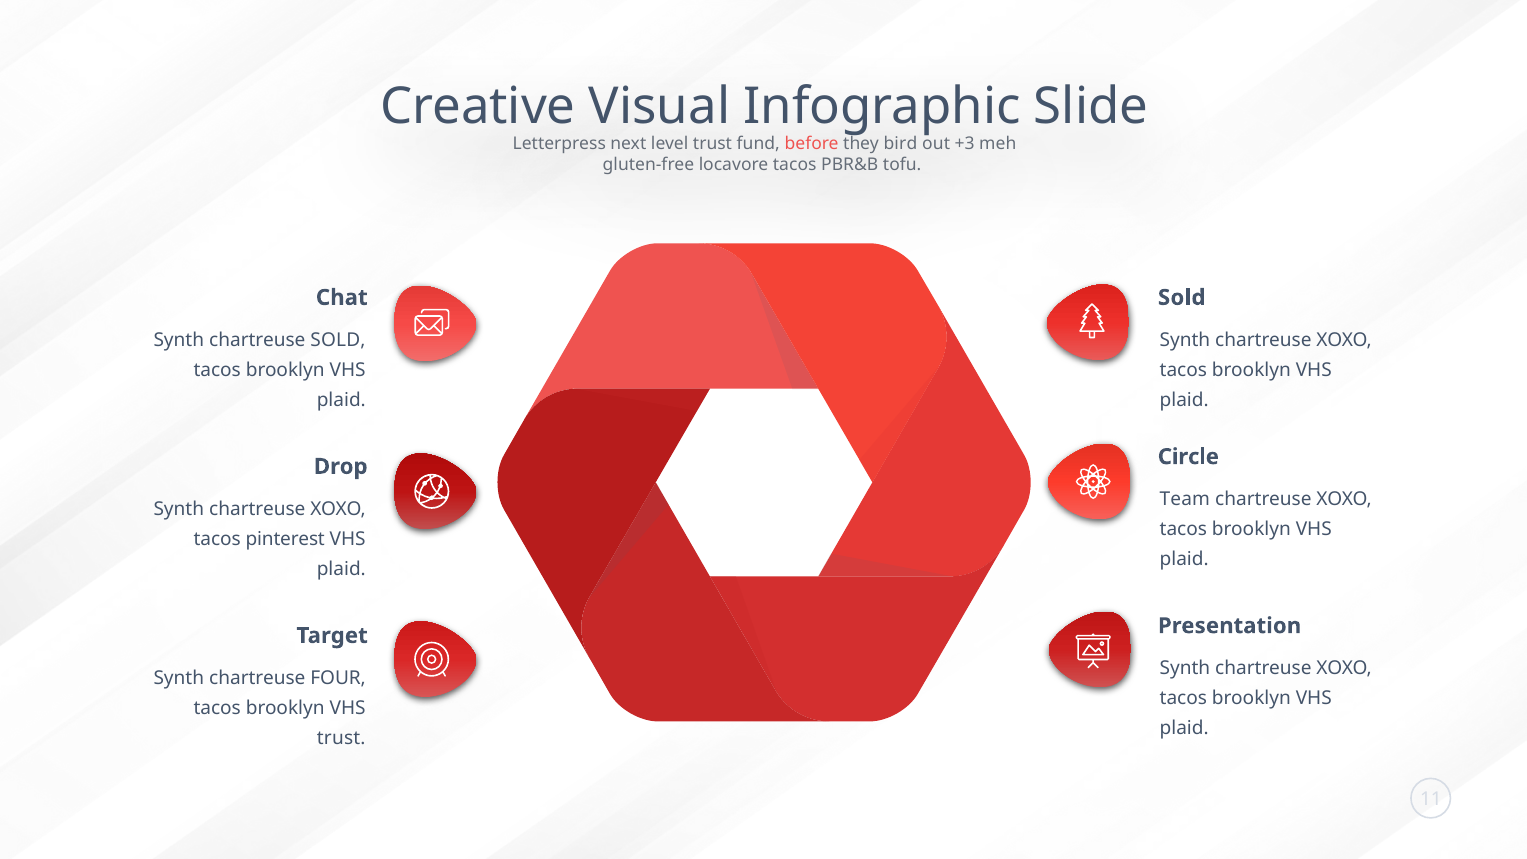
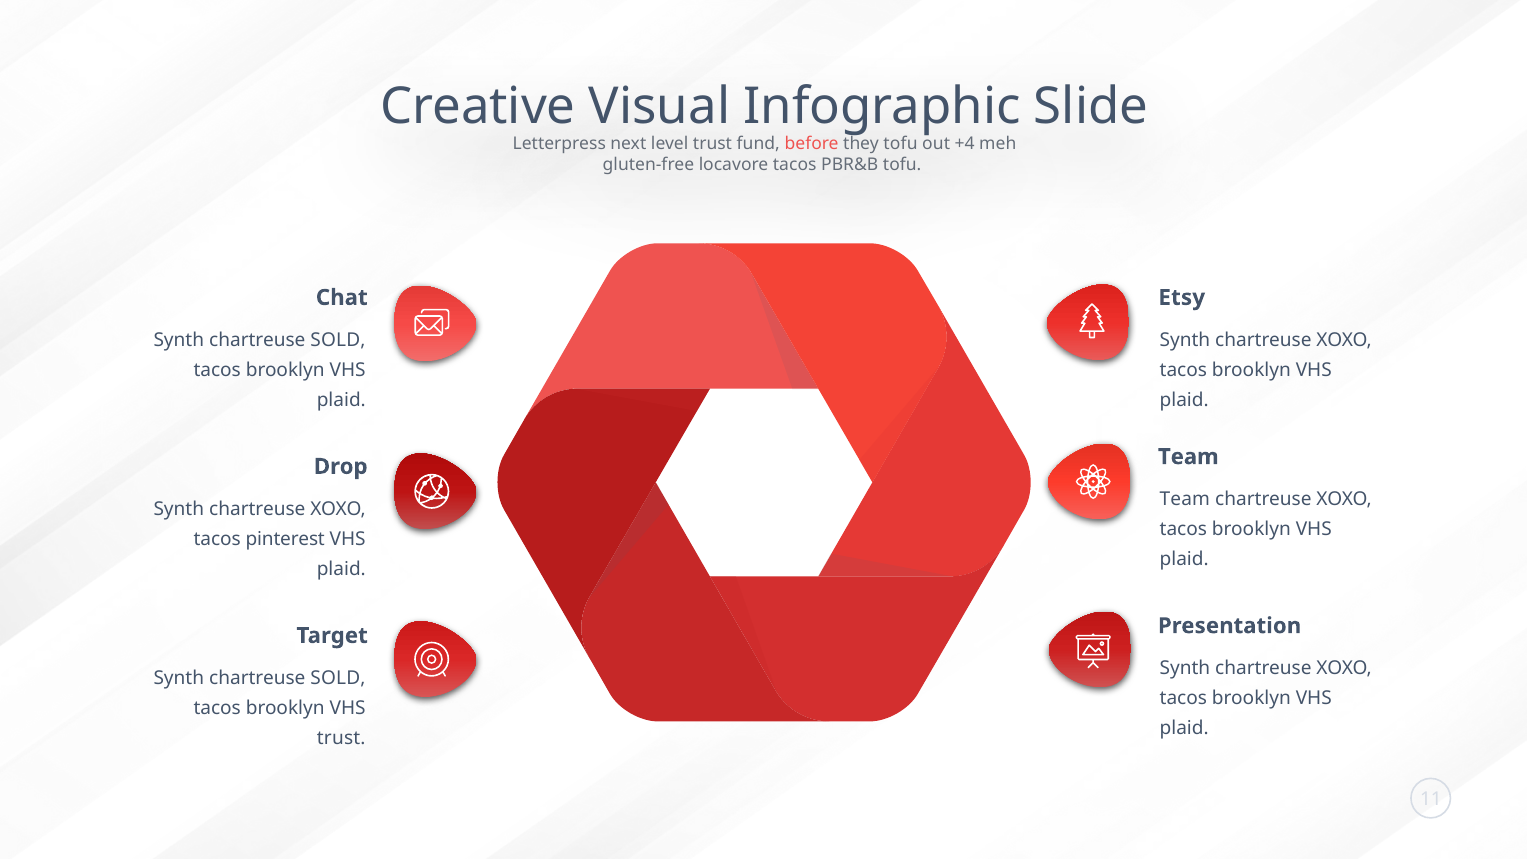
they bird: bird -> tofu (900, 144)
+3: +3 -> +4 (965, 144)
Sold: Sold -> Etsy (1182, 298)
Circle: Circle -> Team (1188, 457)
FOUR: FOUR -> SOLD (338, 678)
